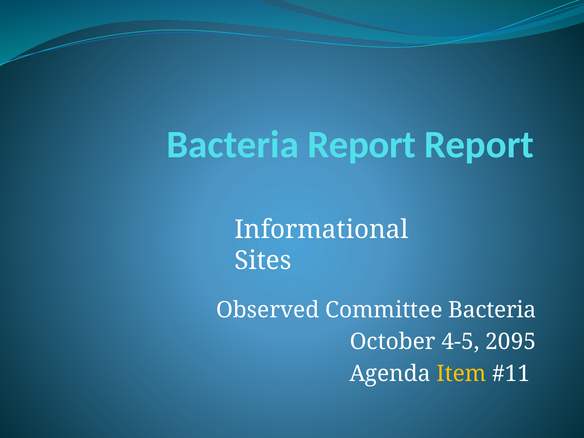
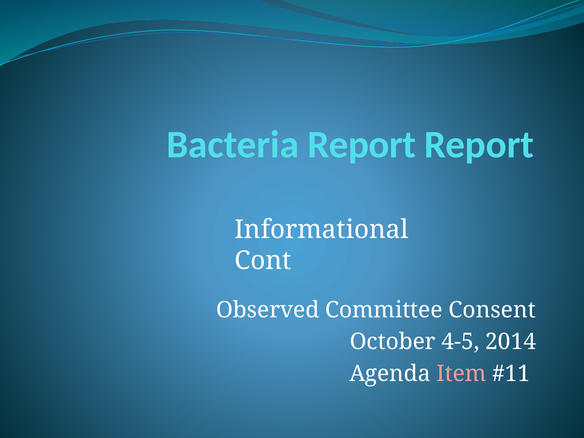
Sites: Sites -> Cont (263, 261)
Committee Bacteria: Bacteria -> Consent (492, 310)
2095: 2095 -> 2014 (511, 342)
Item colour: yellow -> pink (461, 374)
